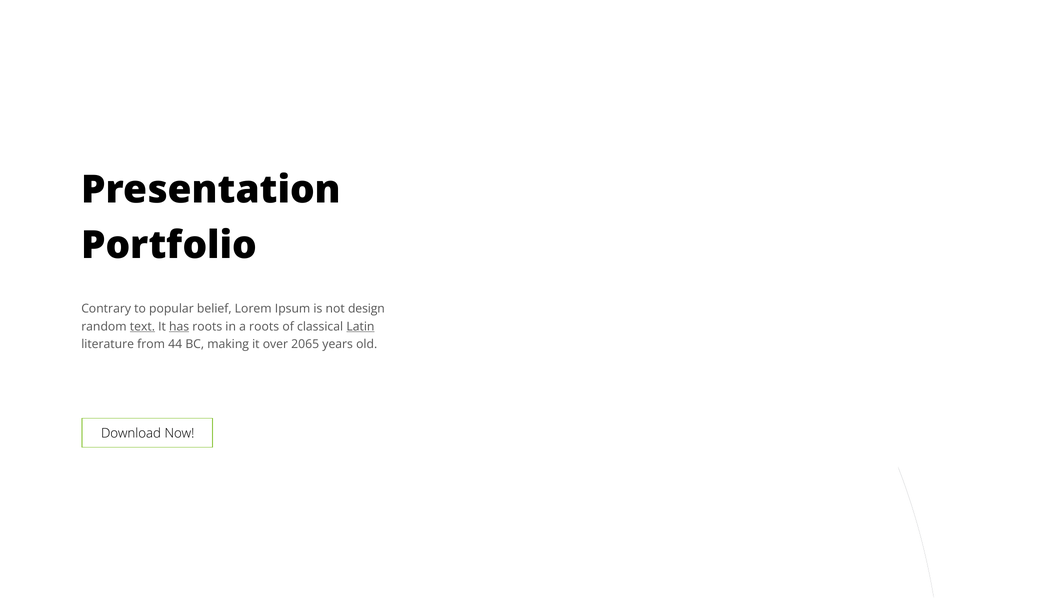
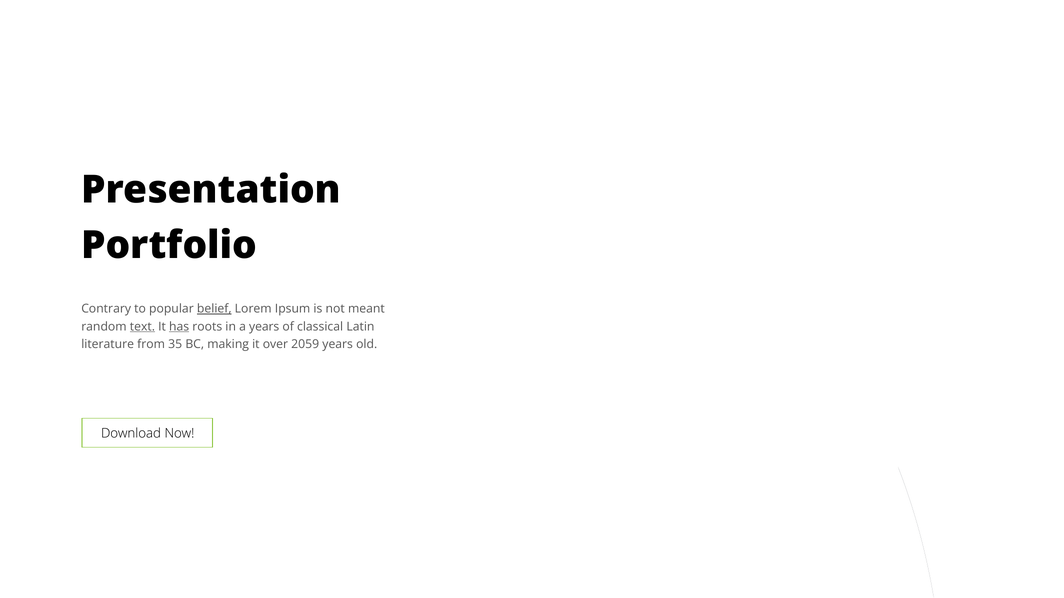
belief underline: none -> present (214, 309)
design: design -> meant (366, 309)
a roots: roots -> years (264, 327)
Latin underline: present -> none (360, 327)
44: 44 -> 35 (175, 345)
2065: 2065 -> 2059 (305, 345)
